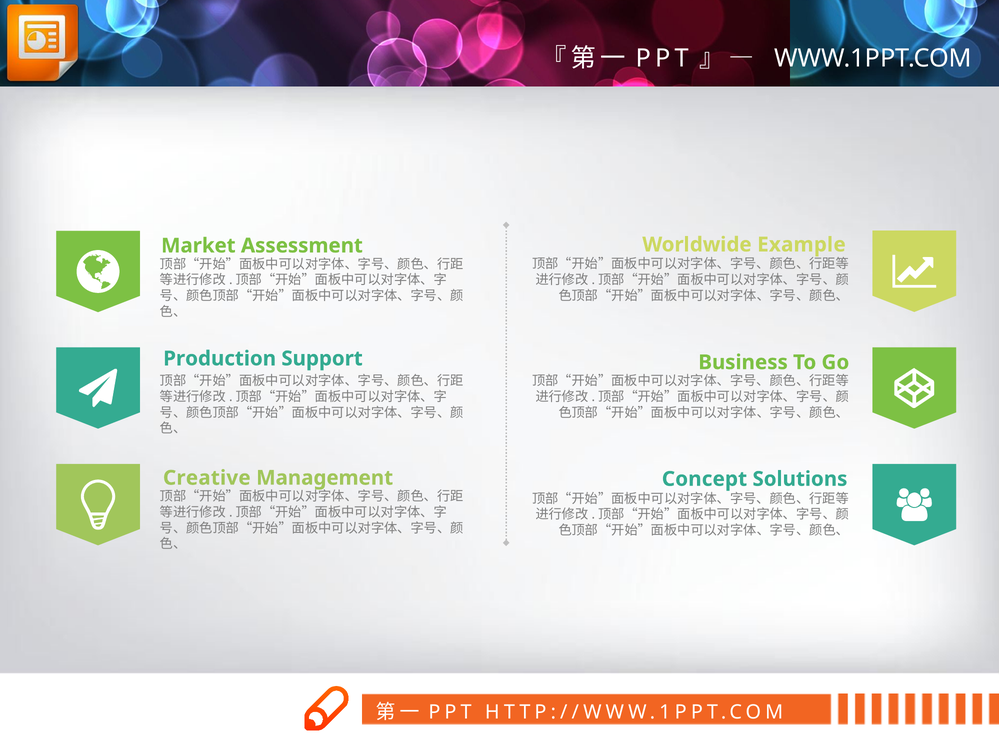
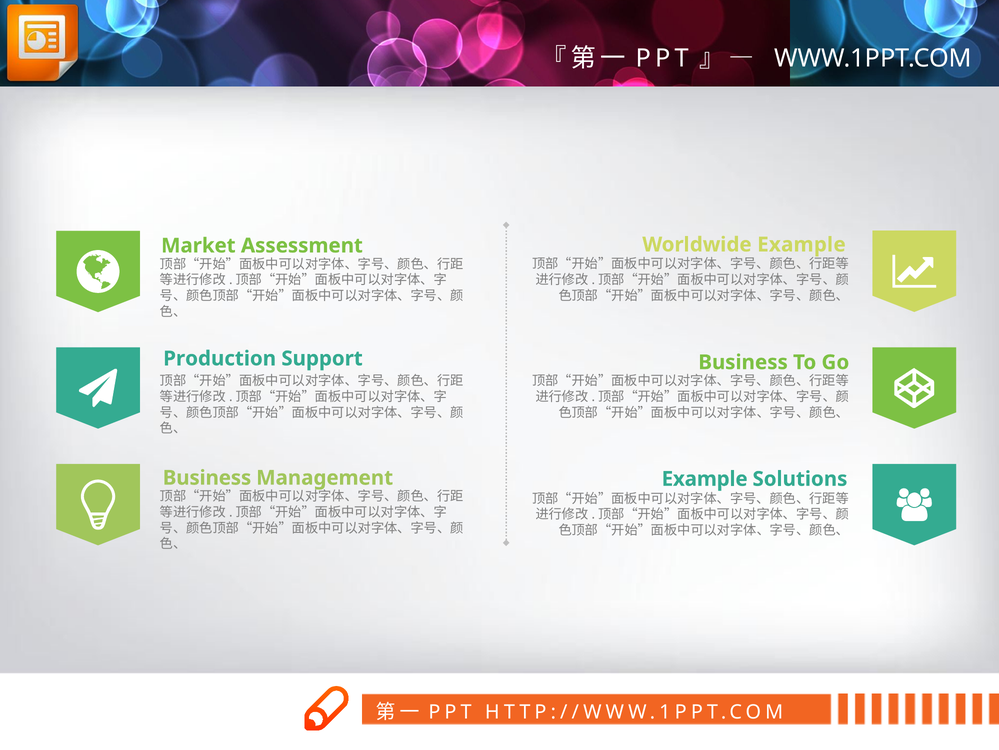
Creative: Creative -> Business (207, 477)
Concept: Concept -> Example (705, 479)
